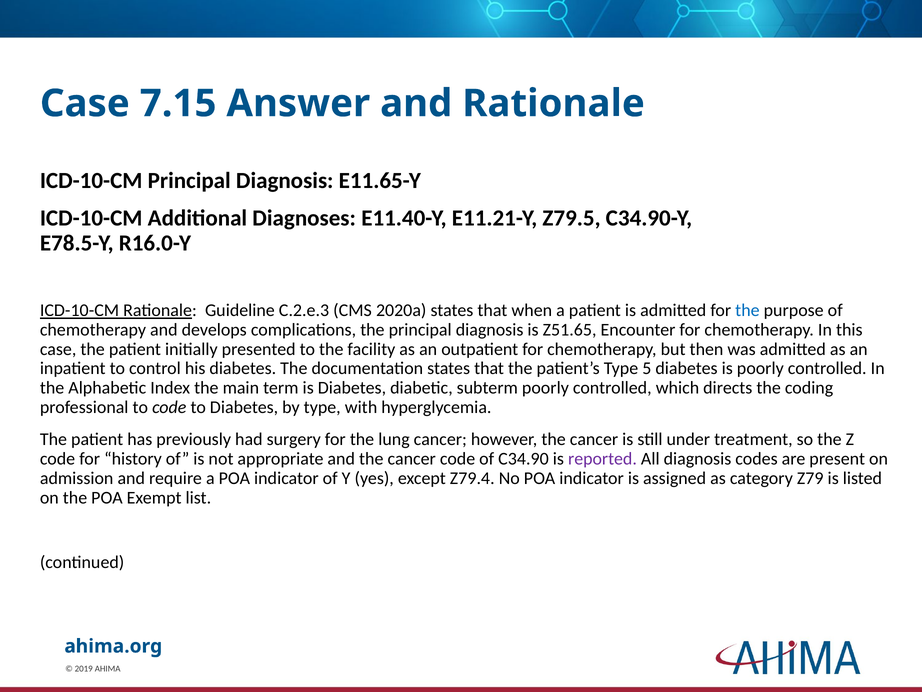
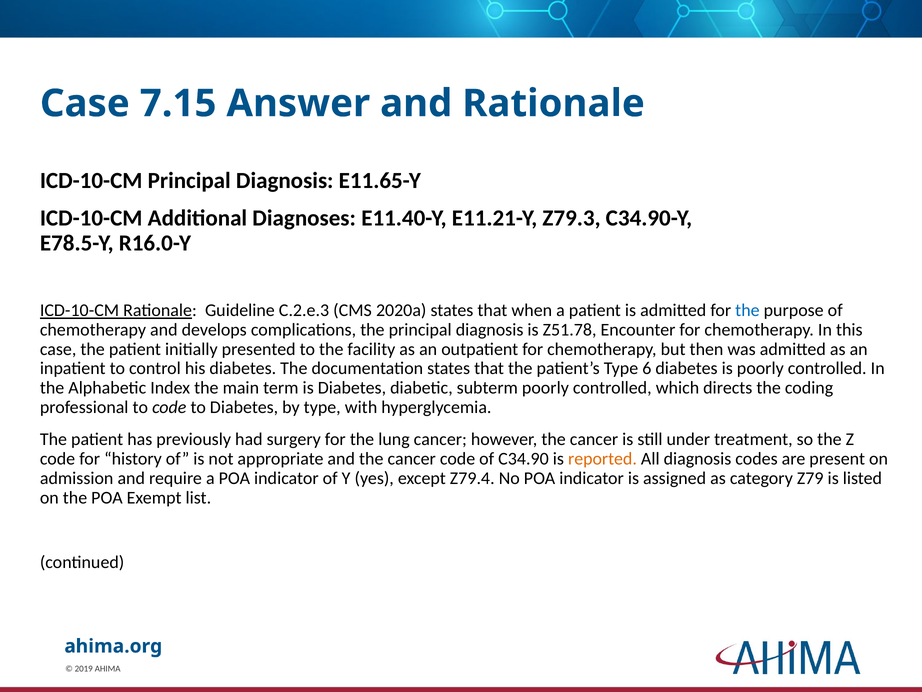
Z79.5: Z79.5 -> Z79.3 (571, 218)
Z51.65: Z51.65 -> Z51.78 (570, 329)
5: 5 -> 6 (647, 368)
reported colour: purple -> orange (602, 459)
